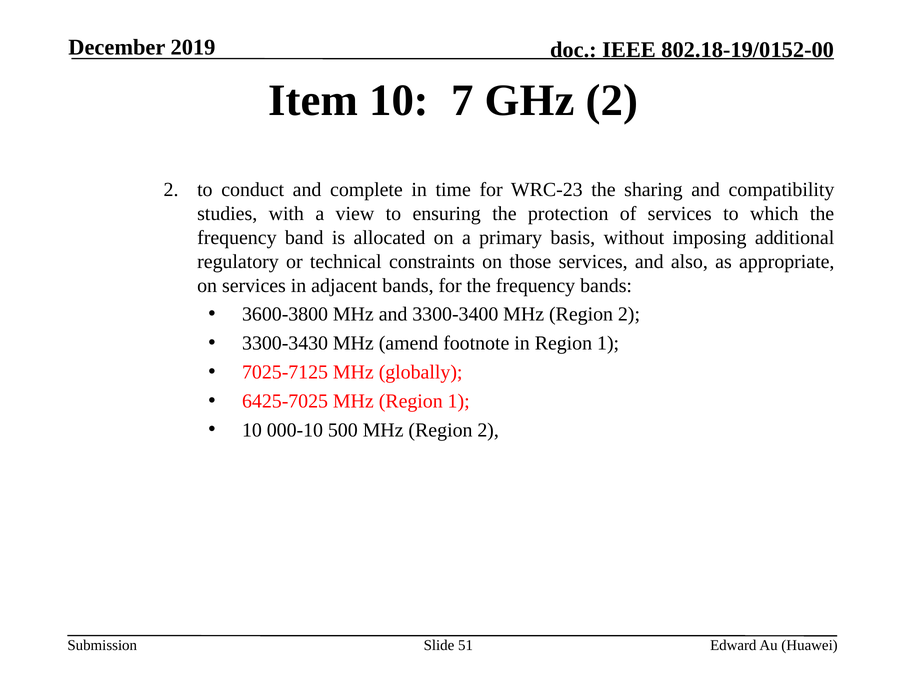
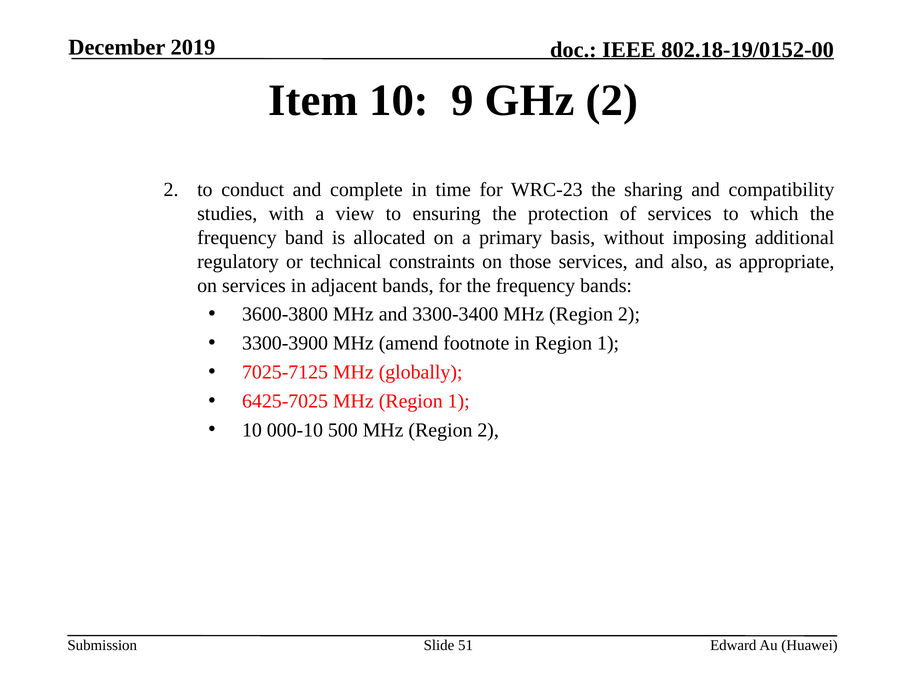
7: 7 -> 9 (463, 100)
3300-3430: 3300-3430 -> 3300-3900 (285, 343)
